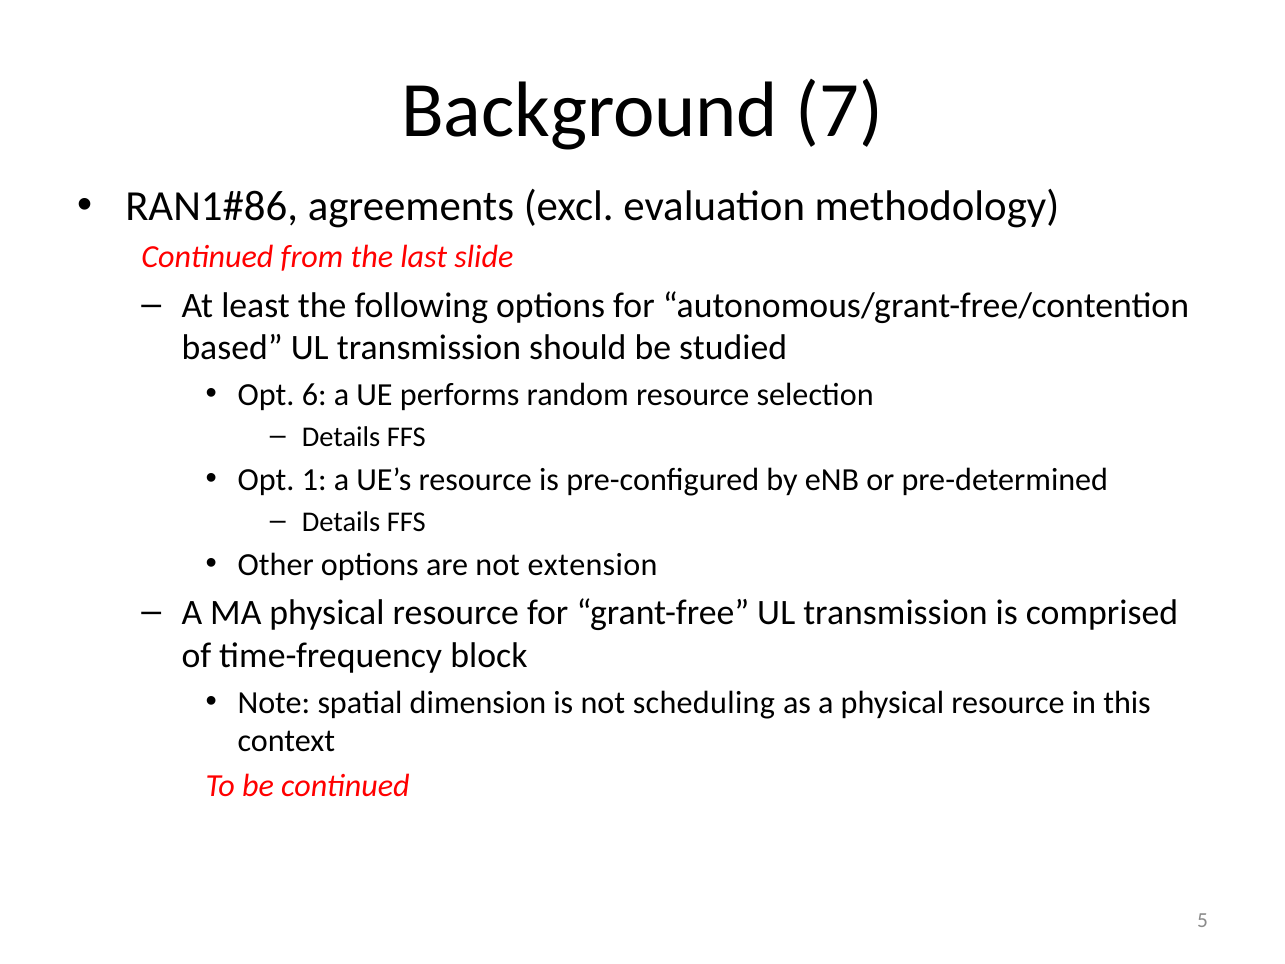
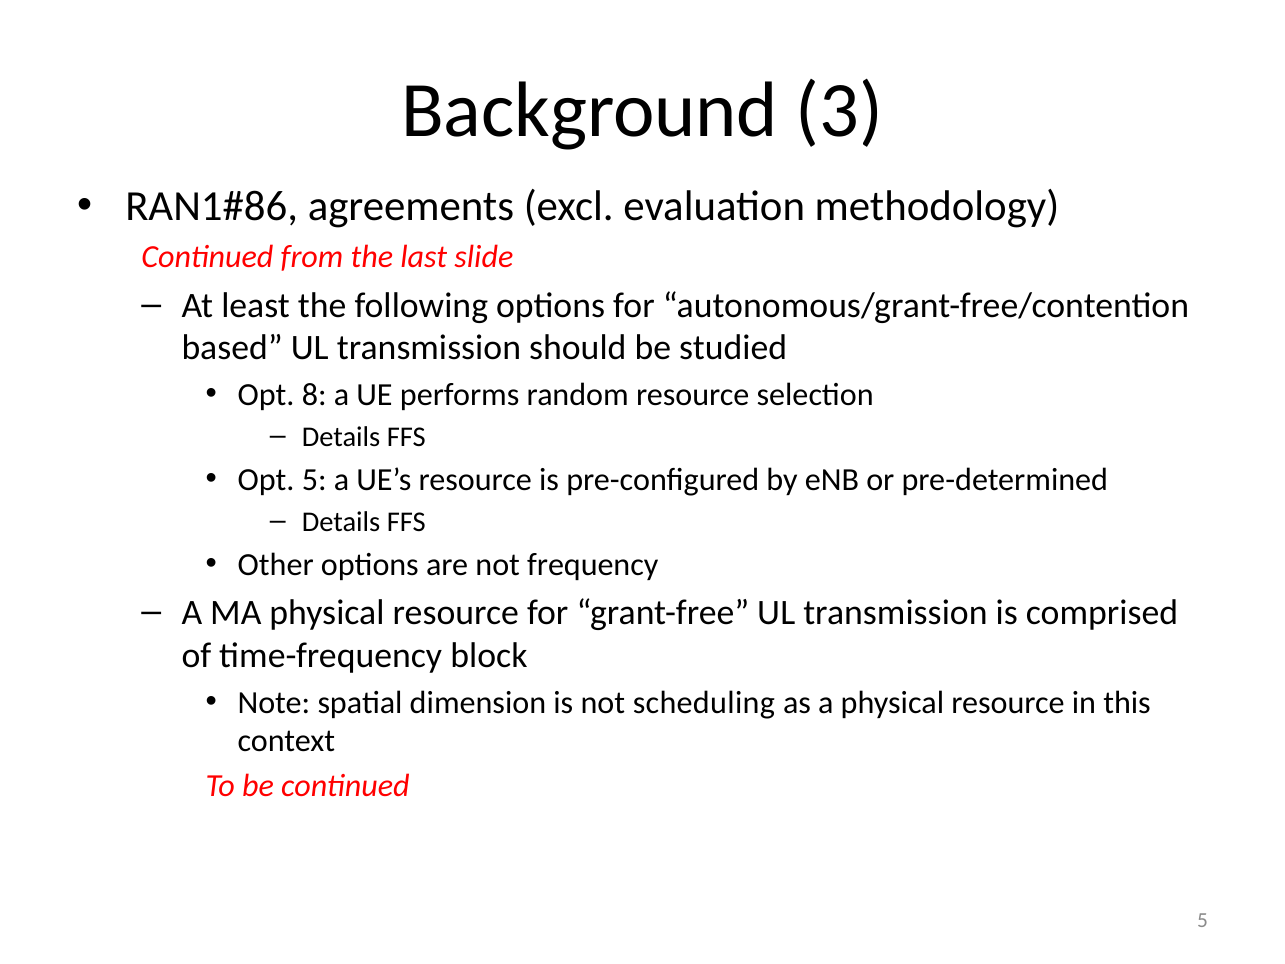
7: 7 -> 3 (840, 110)
6: 6 -> 8 (314, 395)
Opt 1: 1 -> 5 (314, 480)
extension: extension -> frequency (593, 565)
